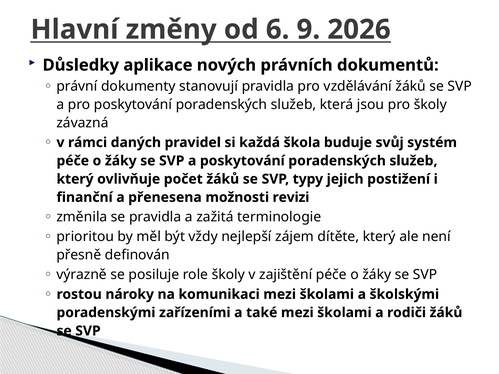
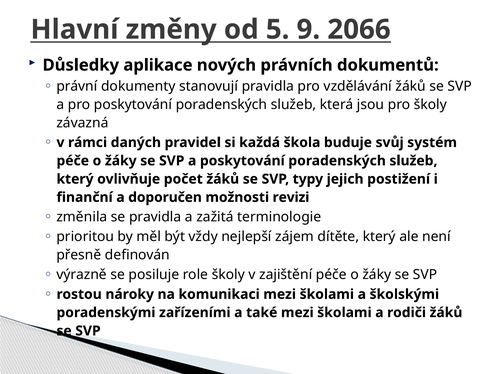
6: 6 -> 5 (278, 30)
2026: 2026 -> 2066 (359, 30)
přenesena: přenesena -> doporučen (165, 197)
